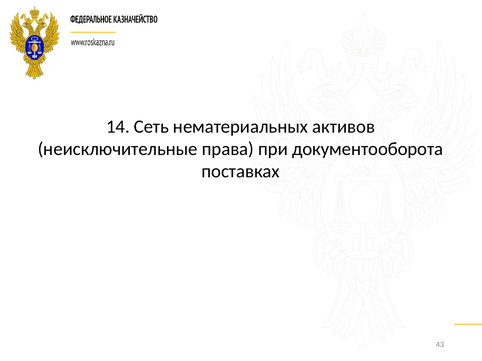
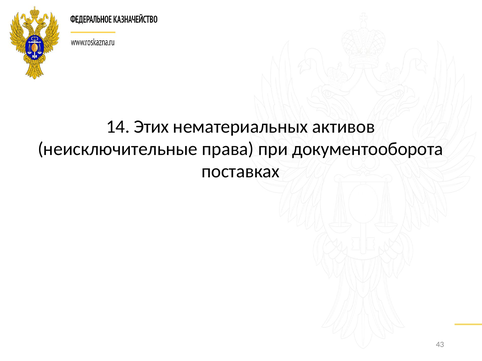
Сеть: Сеть -> Этих (151, 127)
